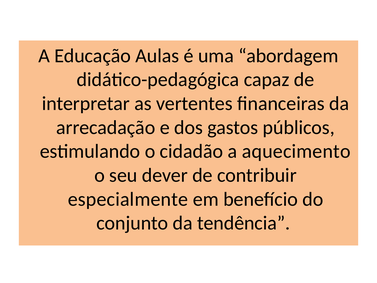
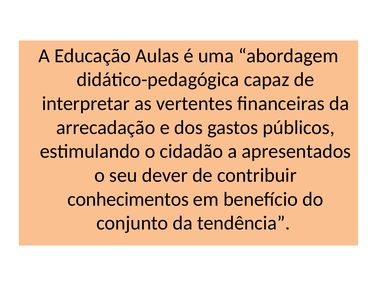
aquecimento: aquecimento -> apresentados (296, 151)
especialmente: especialmente -> conhecimentos (128, 199)
